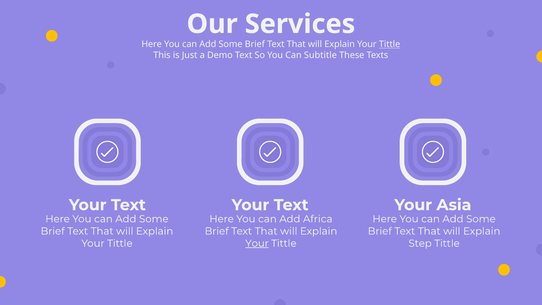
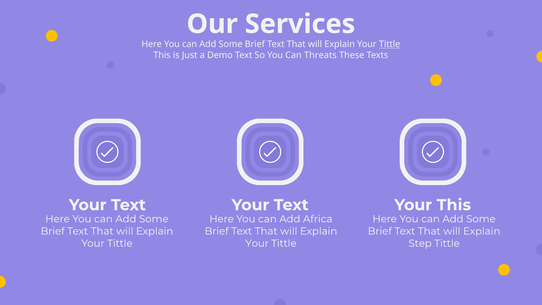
Subtitle: Subtitle -> Threats (320, 55)
Your Asia: Asia -> This (454, 205)
Your underline: present -> none (257, 243)
